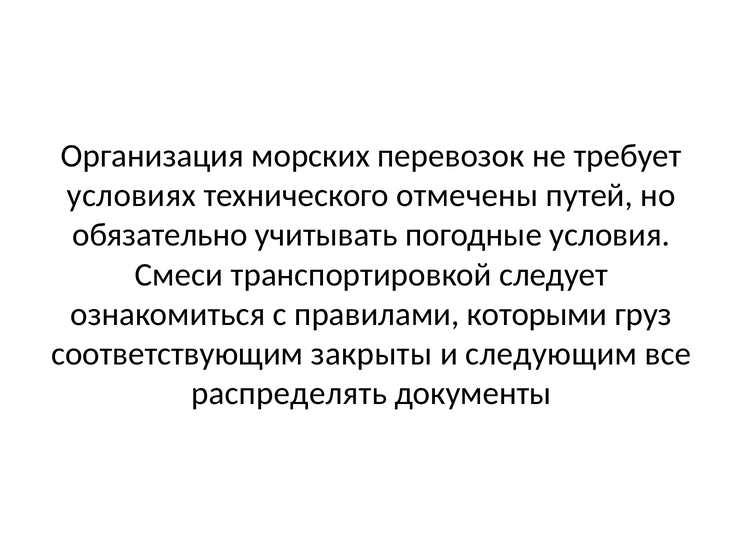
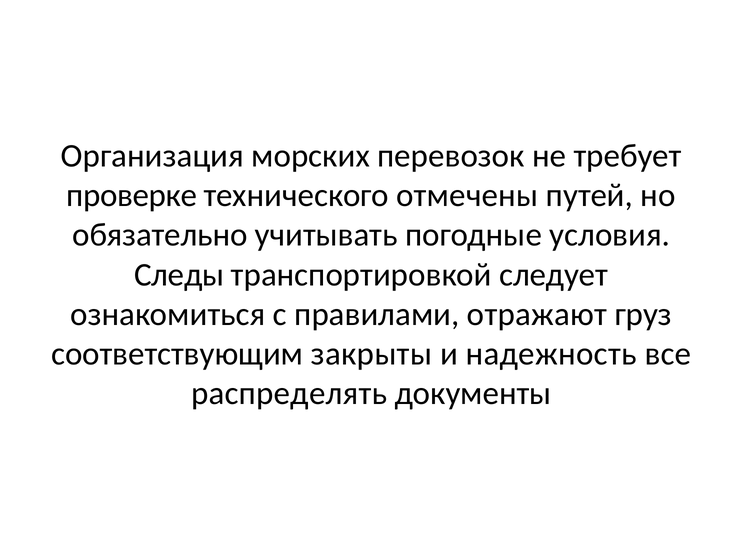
условиях: условиях -> проверке (132, 196)
Смеси: Смеси -> Следы (179, 275)
которыми: которыми -> отражают (537, 314)
следующим: следующим -> надежность (551, 354)
